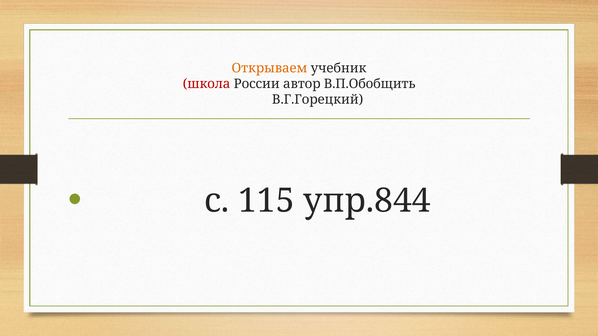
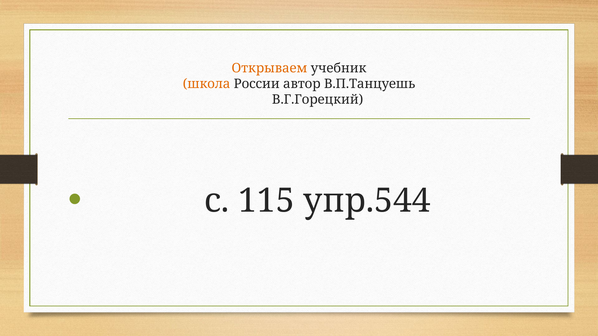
школа colour: red -> orange (207, 84)
В.П.Обобщить: В.П.Обобщить -> В.П.Танцуешь (370, 84)
упр.844: упр.844 -> упр.544 (367, 201)
